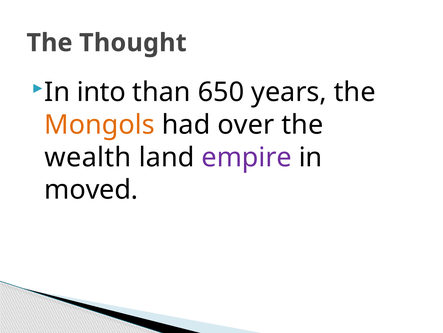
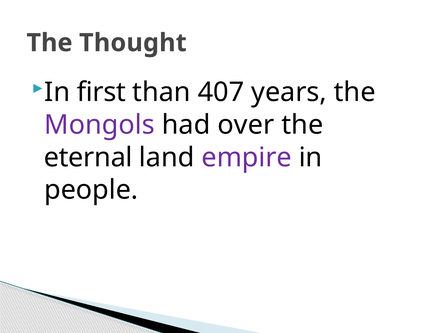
into: into -> first (101, 92)
650: 650 -> 407 (221, 92)
Mongols colour: orange -> purple (100, 125)
wealth: wealth -> eternal (88, 157)
moved: moved -> people (91, 190)
